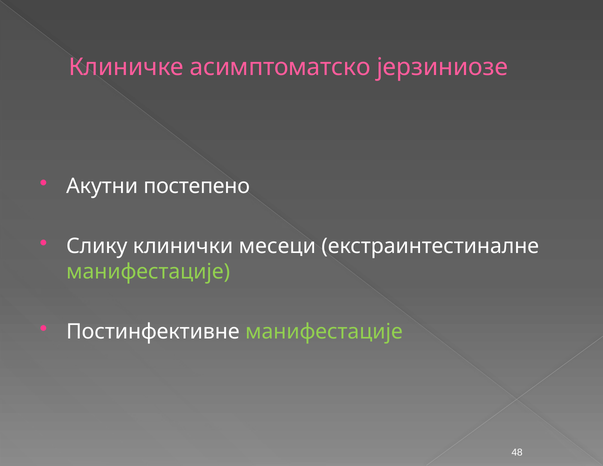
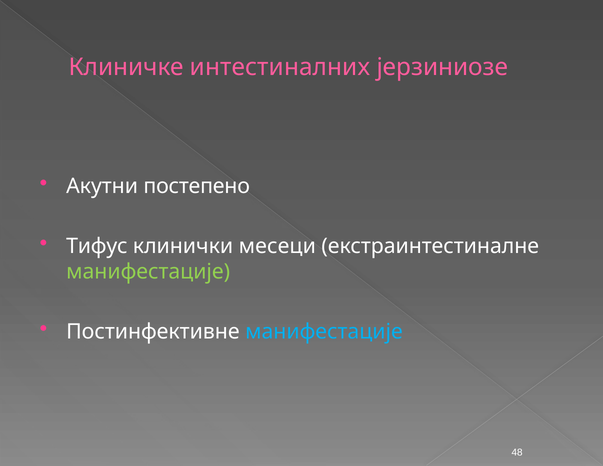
асимптоматско: асимптоматско -> интестиналних (280, 67)
Слику: Слику -> Тифус (97, 246)
манифестације colour: light green -> light blue (324, 331)
